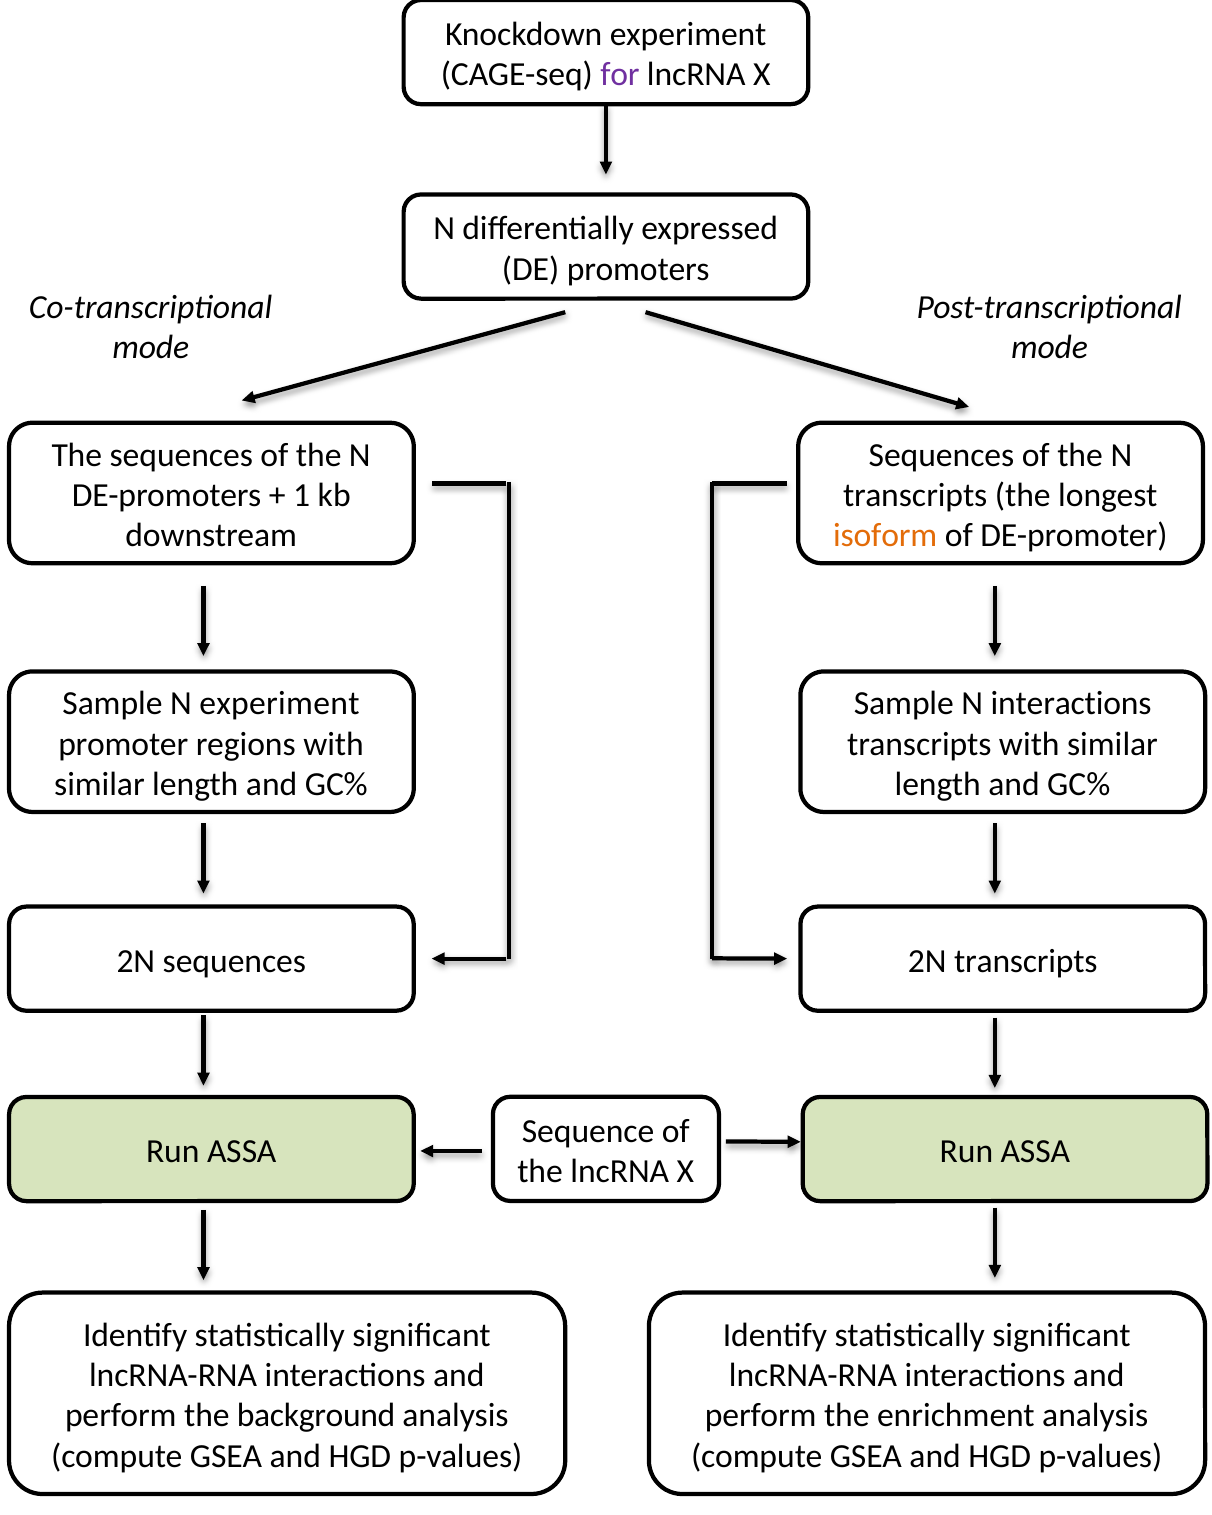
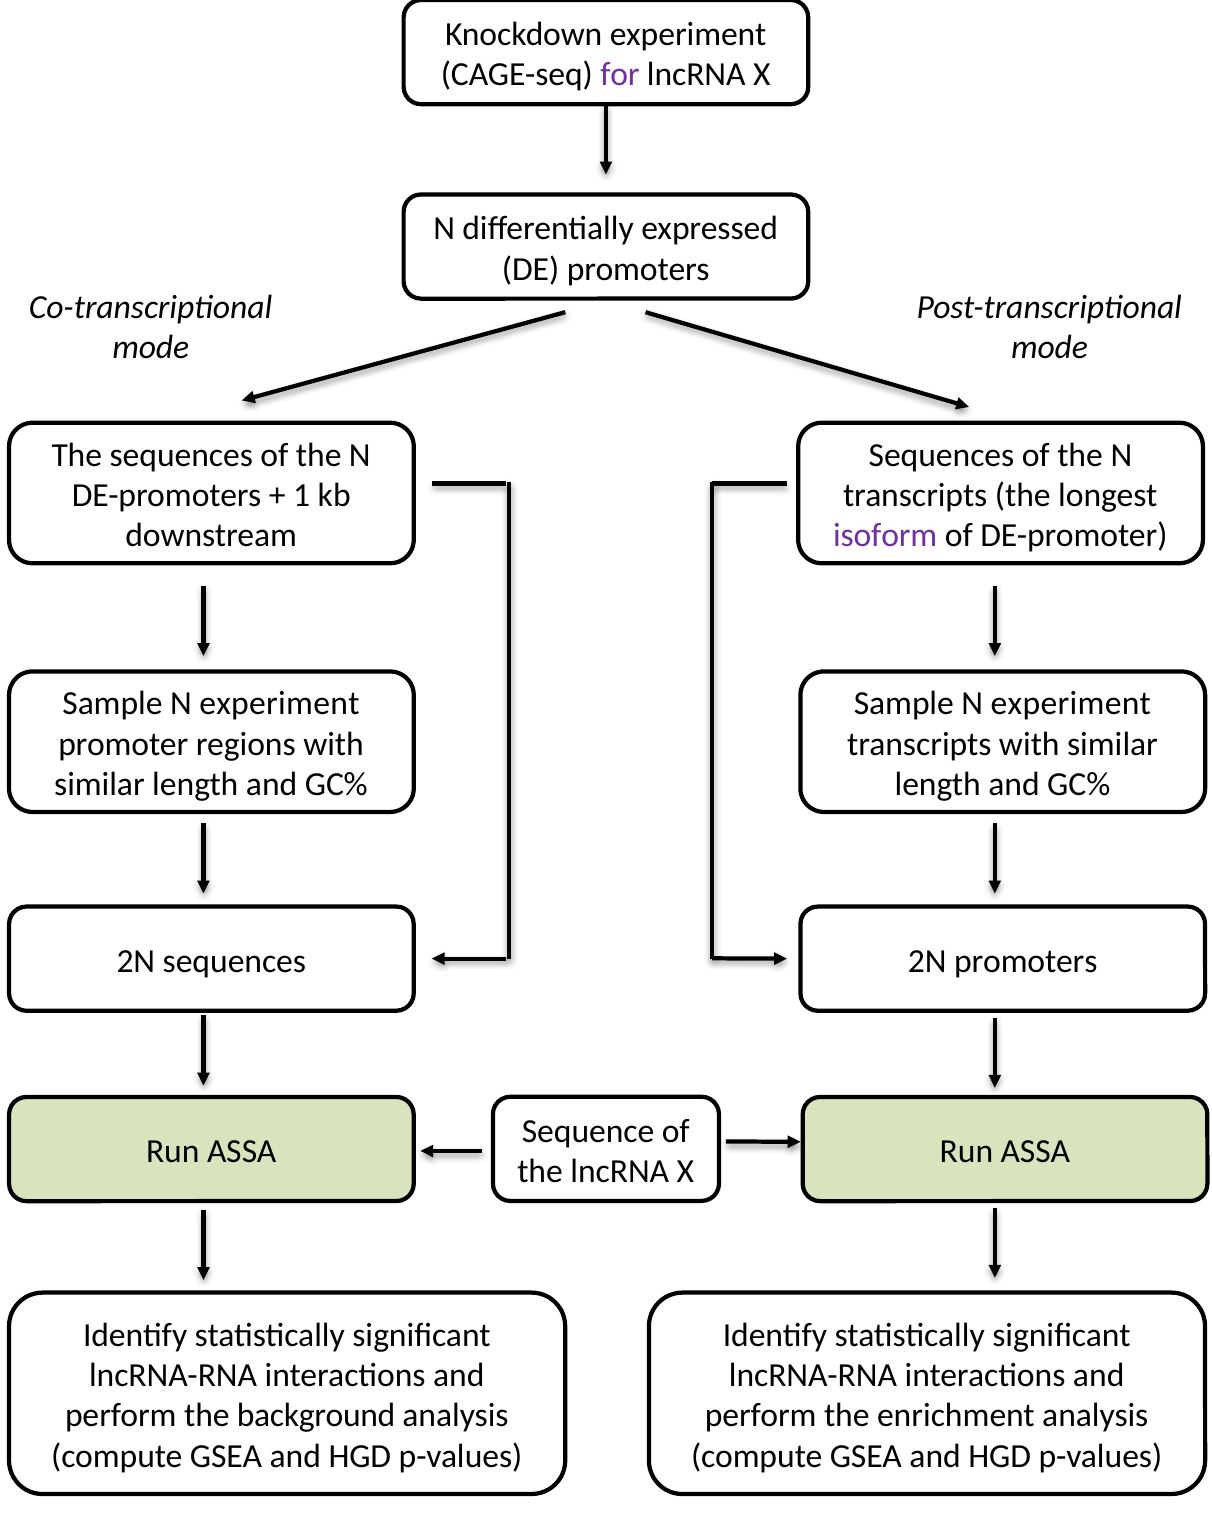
isoform colour: orange -> purple (885, 536)
interactions: interactions -> experiment (1071, 704)
2N transcripts: transcripts -> promoters (1026, 961)
